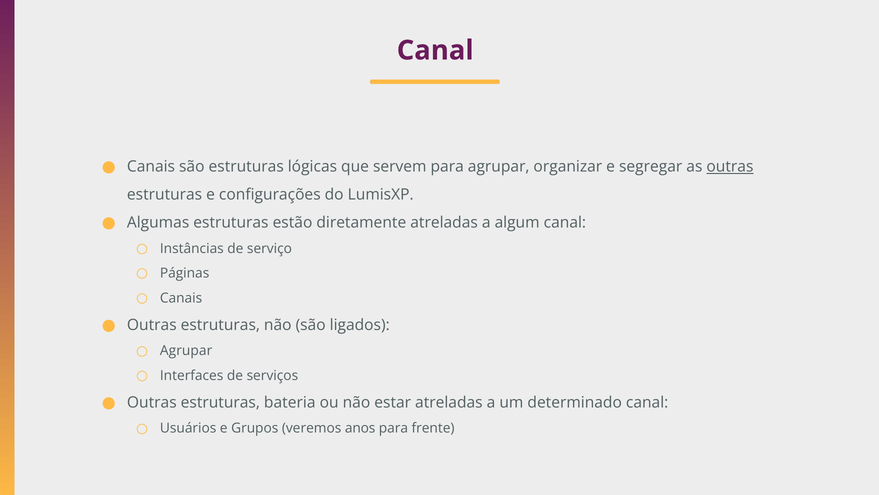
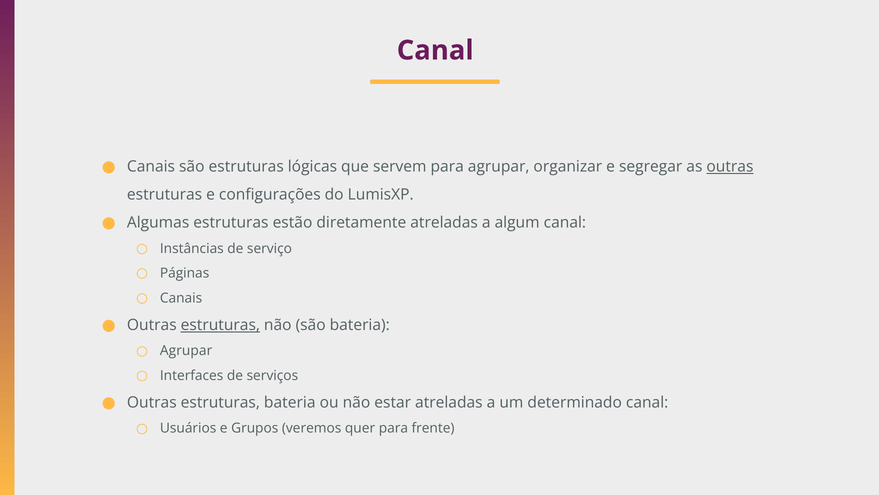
estruturas underline: none -> present (220, 325)
são ligados: ligados -> bateria (360, 325)
anos: anos -> quer (360, 428)
